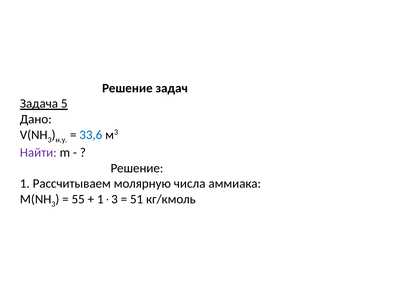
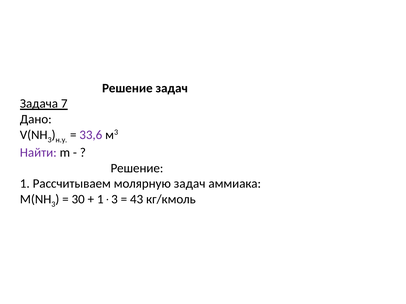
5: 5 -> 7 (64, 104)
33,6 colour: blue -> purple (91, 135)
молярную числа: числа -> задач (190, 184)
55: 55 -> 30 (78, 200)
51: 51 -> 43 (137, 200)
